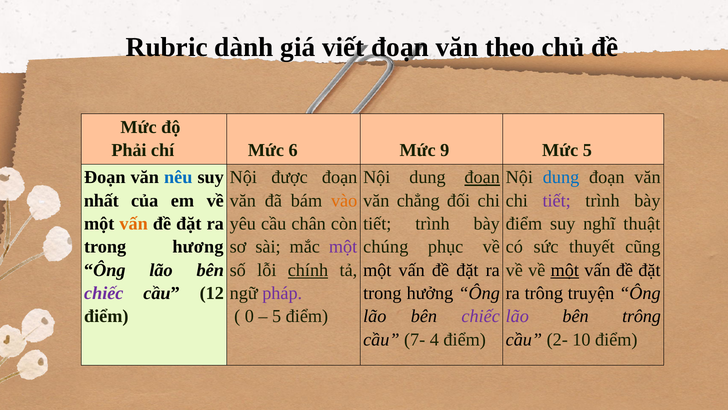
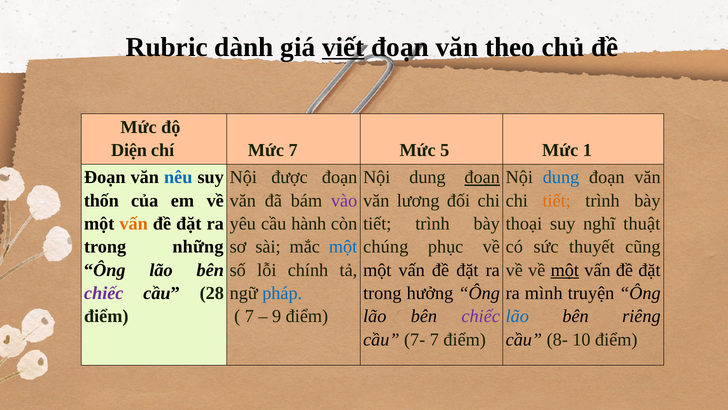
viết underline: none -> present (343, 47)
Phải: Phải -> Diện (129, 150)
Mức 6: 6 -> 7 (293, 150)
9: 9 -> 5 (445, 150)
Mức 5: 5 -> 1 (587, 150)
nhất: nhất -> thốn (101, 200)
vào colour: orange -> purple (344, 200)
chẳng: chẳng -> lương (418, 200)
tiết colour: purple -> orange (557, 200)
chân: chân -> hành (309, 223)
điểm: điểm -> thoại (524, 223)
hương: hương -> những (198, 247)
một colour: purple -> blue (343, 247)
chính underline: present -> none (308, 270)
12: 12 -> 28 (212, 293)
pháp colour: purple -> blue (282, 293)
ra trông: trông -> mình (544, 293)
0: 0 -> 7 (249, 316)
5: 5 -> 9 (277, 316)
lão colour: purple -> blue (517, 316)
bên trông: trông -> riêng (641, 316)
7- 4: 4 -> 7 (434, 339)
2-: 2- -> 8- (557, 339)
